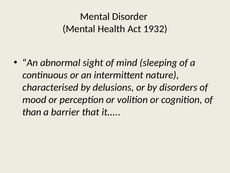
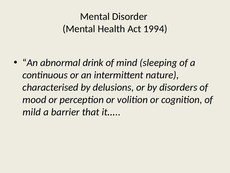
1932: 1932 -> 1994 (155, 29)
sight: sight -> drink (93, 63)
than: than -> mild (32, 112)
